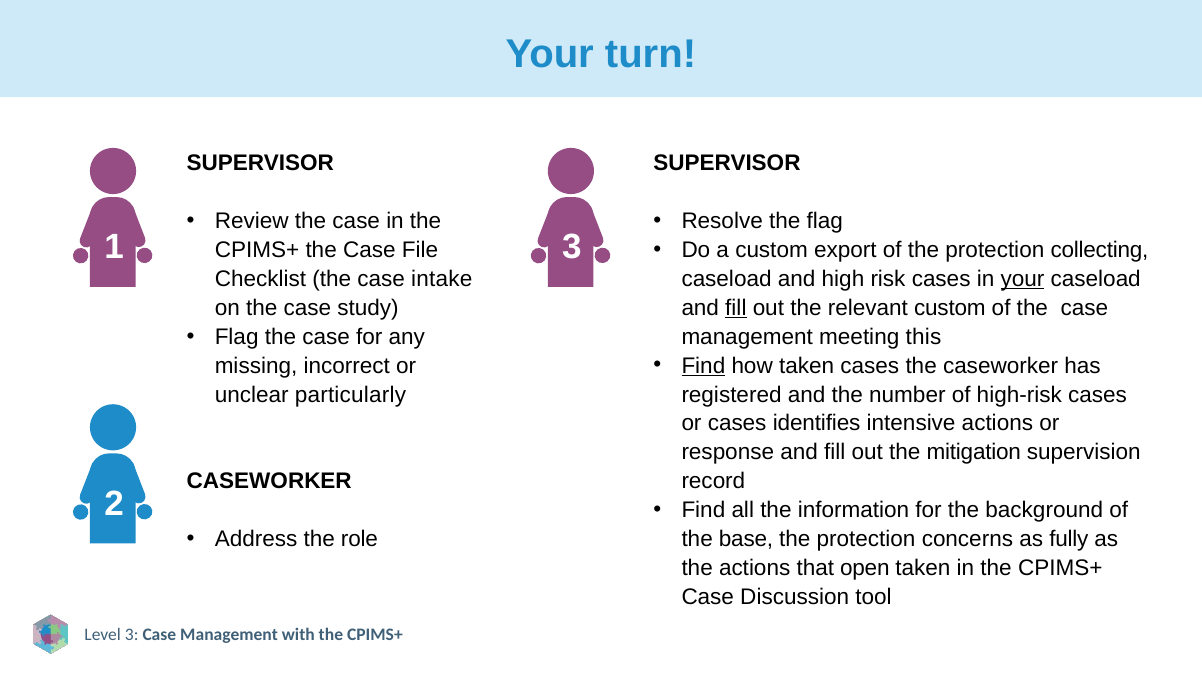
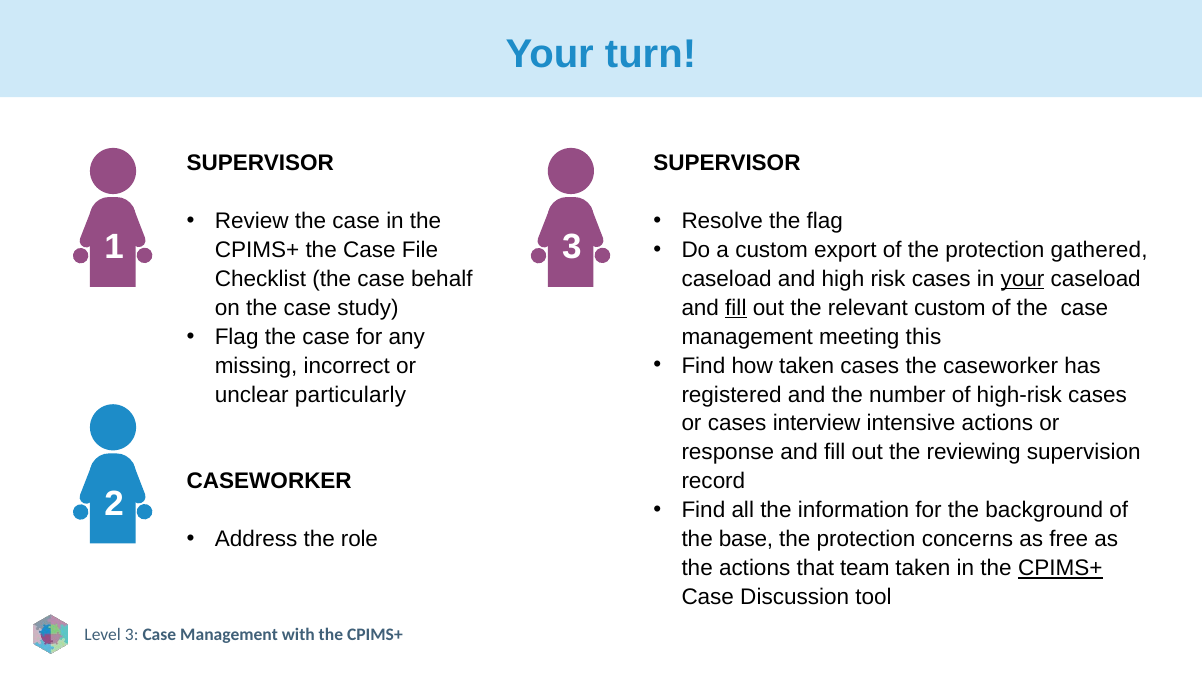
collecting: collecting -> gathered (1099, 250)
intake: intake -> behalf (442, 279)
Find underline: present -> none (703, 366)
identifies: identifies -> interview (817, 424)
mitigation: mitigation -> reviewing (974, 453)
fully: fully -> free (1069, 539)
open: open -> team (865, 568)
CPIMS+ underline: none -> present (1060, 568)
